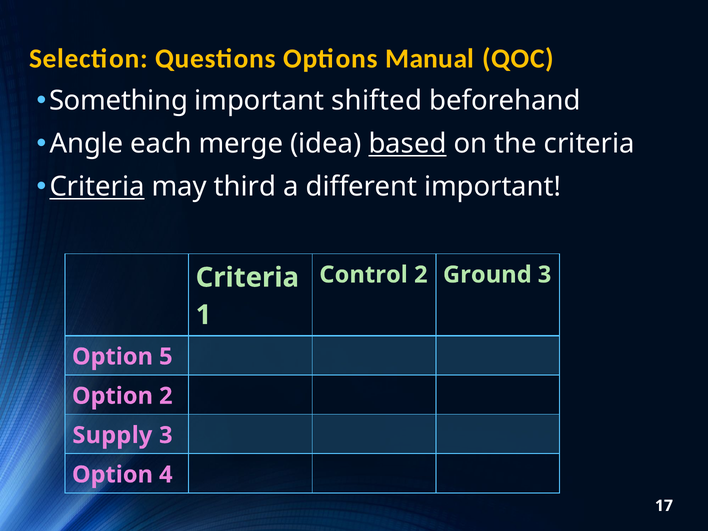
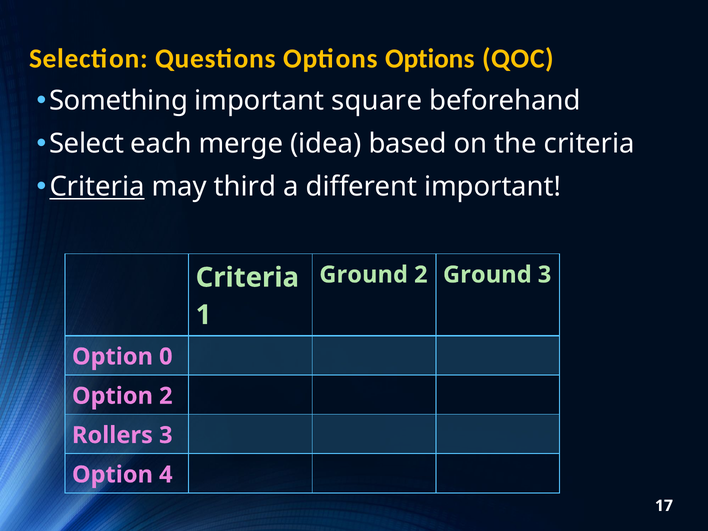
Options Manual: Manual -> Options (430, 59)
shifted: shifted -> square (377, 101)
Angle: Angle -> Select (87, 144)
based underline: present -> none (408, 144)
Control: Control -> Ground (364, 275)
5: 5 -> 0 (166, 357)
Supply: Supply -> Rollers (112, 435)
